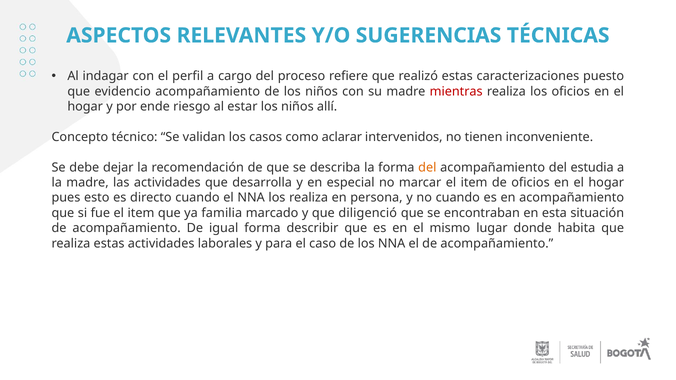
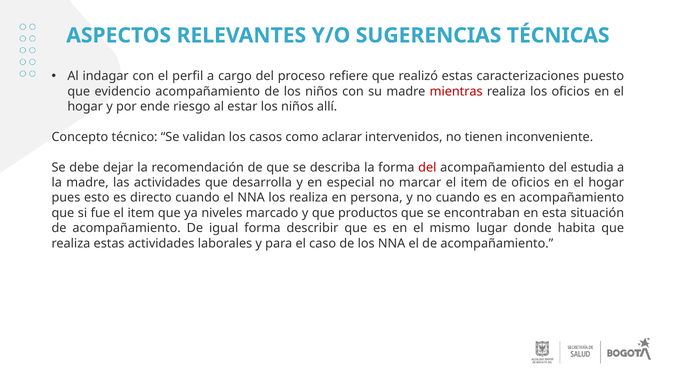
del colour: orange -> red (427, 167)
familia: familia -> niveles (222, 213)
diligenció: diligenció -> productos (368, 213)
